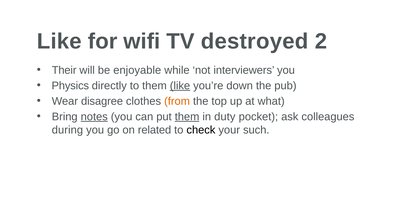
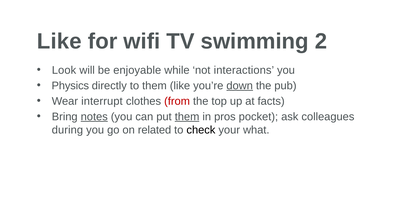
destroyed: destroyed -> swimming (255, 41)
Their: Their -> Look (64, 70)
interviewers: interviewers -> interactions (244, 70)
like underline: present -> none (180, 86)
down underline: none -> present (240, 86)
disagree: disagree -> interrupt (102, 101)
from colour: orange -> red (177, 101)
what: what -> facts (271, 101)
duty: duty -> pros (225, 117)
such: such -> what (256, 130)
